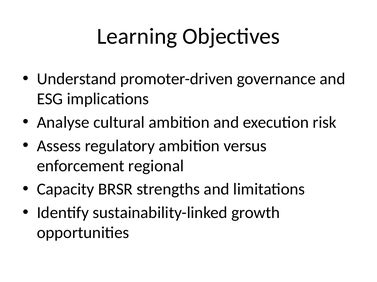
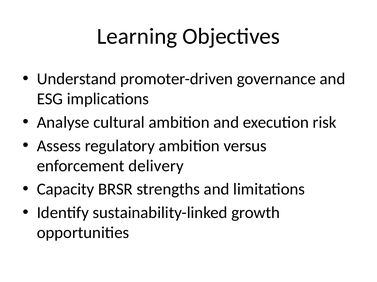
regional: regional -> delivery (156, 166)
